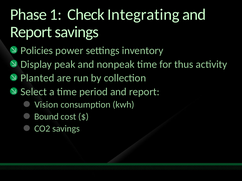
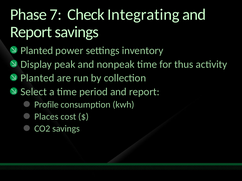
1: 1 -> 7 (56, 15)
Policies: Policies -> Planted (37, 51)
Vision: Vision -> Profile (46, 105)
Bound: Bound -> Places (46, 117)
